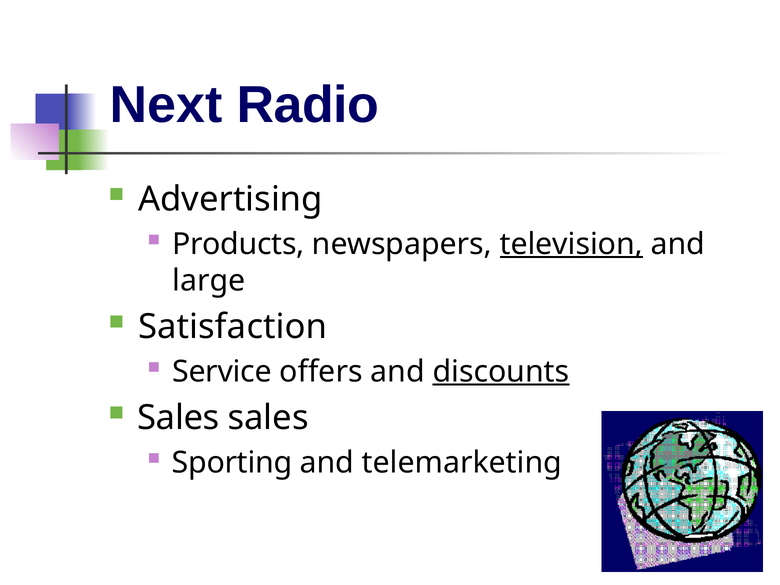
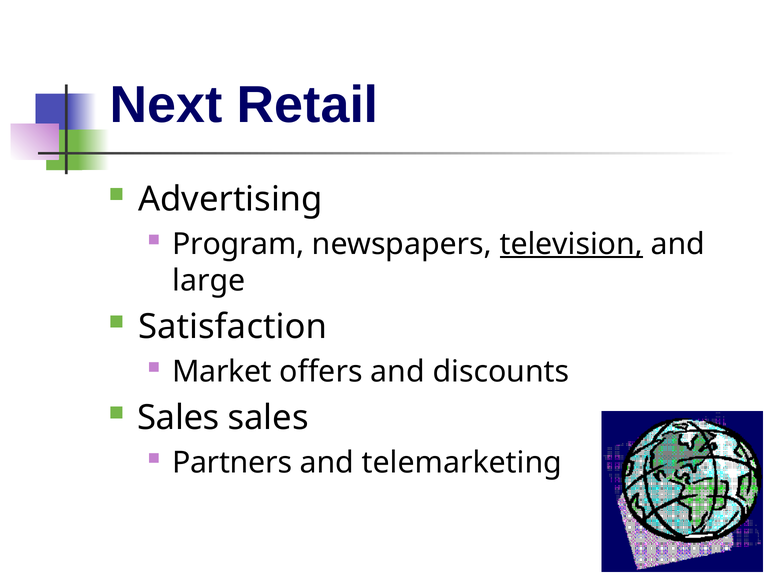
Radio: Radio -> Retail (308, 105)
Products: Products -> Program (238, 244)
Service: Service -> Market (222, 372)
discounts underline: present -> none (501, 372)
Sporting: Sporting -> Partners (232, 463)
